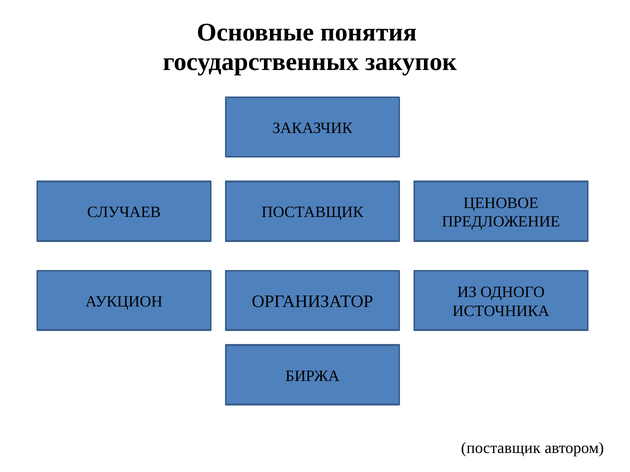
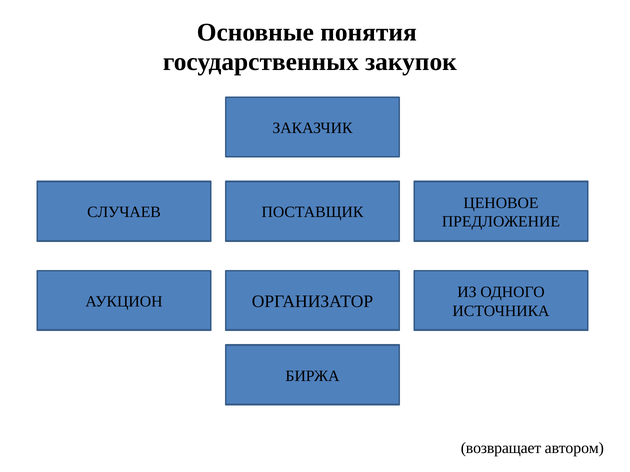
поставщик: поставщик -> возвращает (501, 448)
